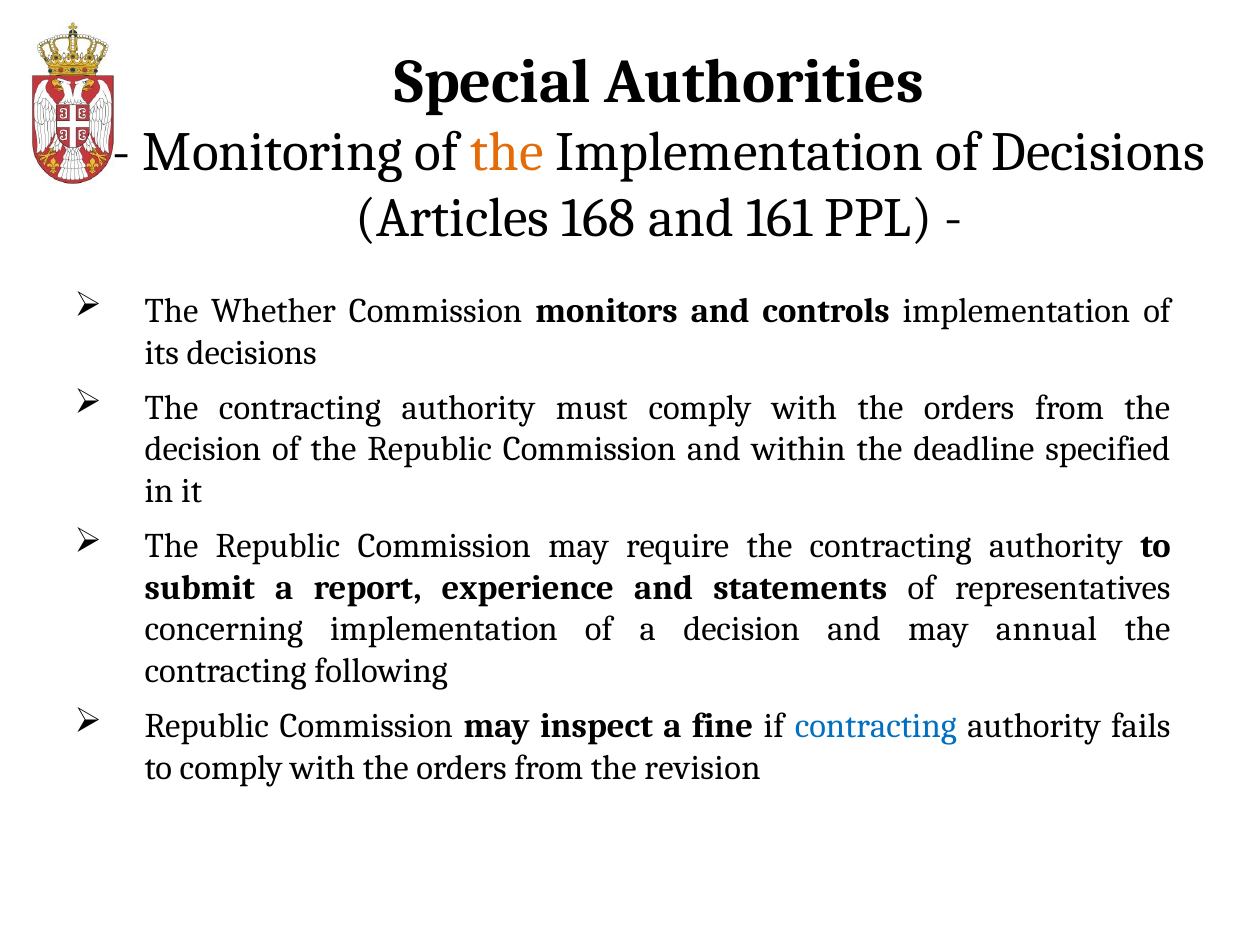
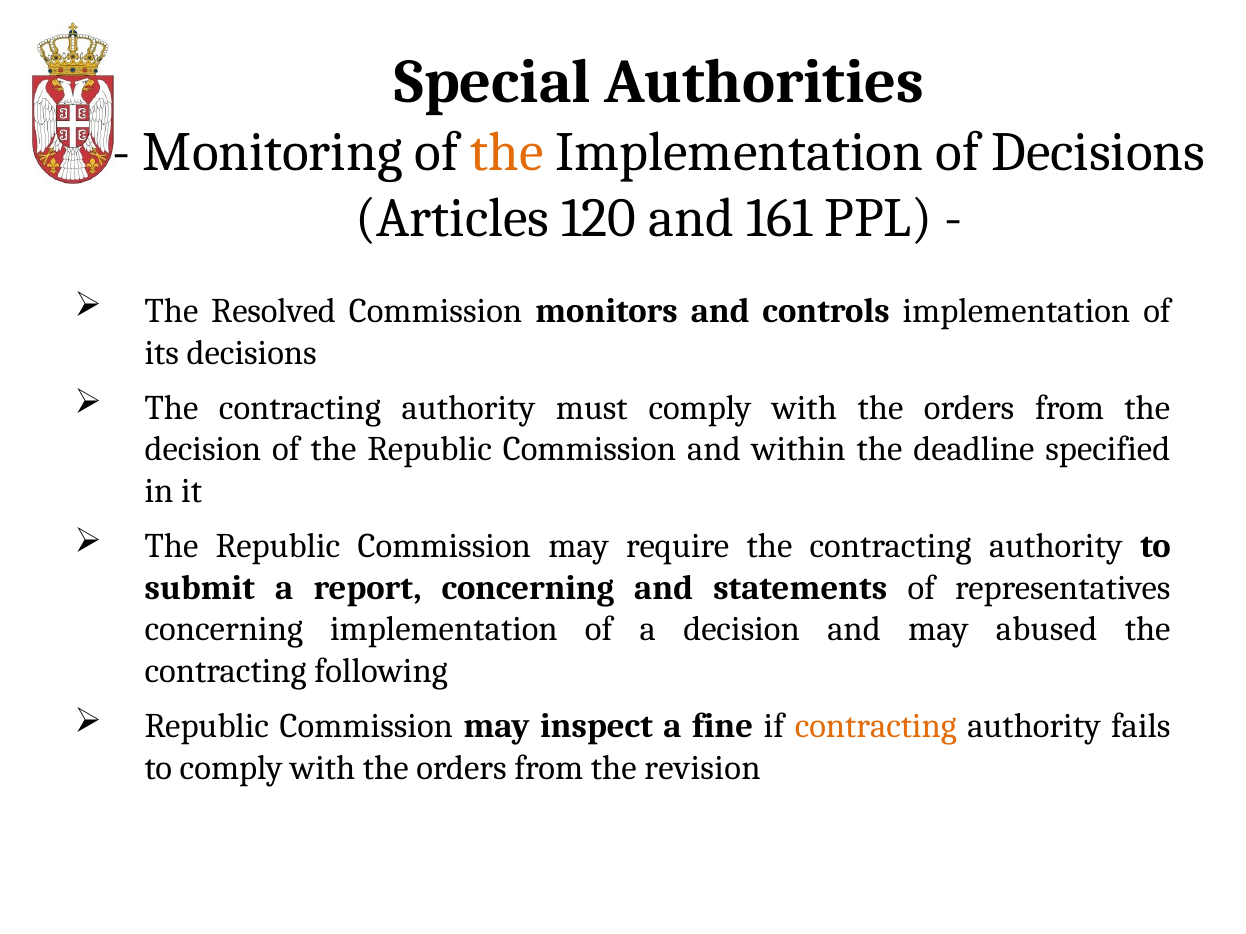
168: 168 -> 120 (599, 219)
Whether: Whether -> Resolved (274, 311)
report experience: experience -> concerning (528, 588)
annual: annual -> abused (1047, 630)
contracting colour: blue -> orange (876, 727)
